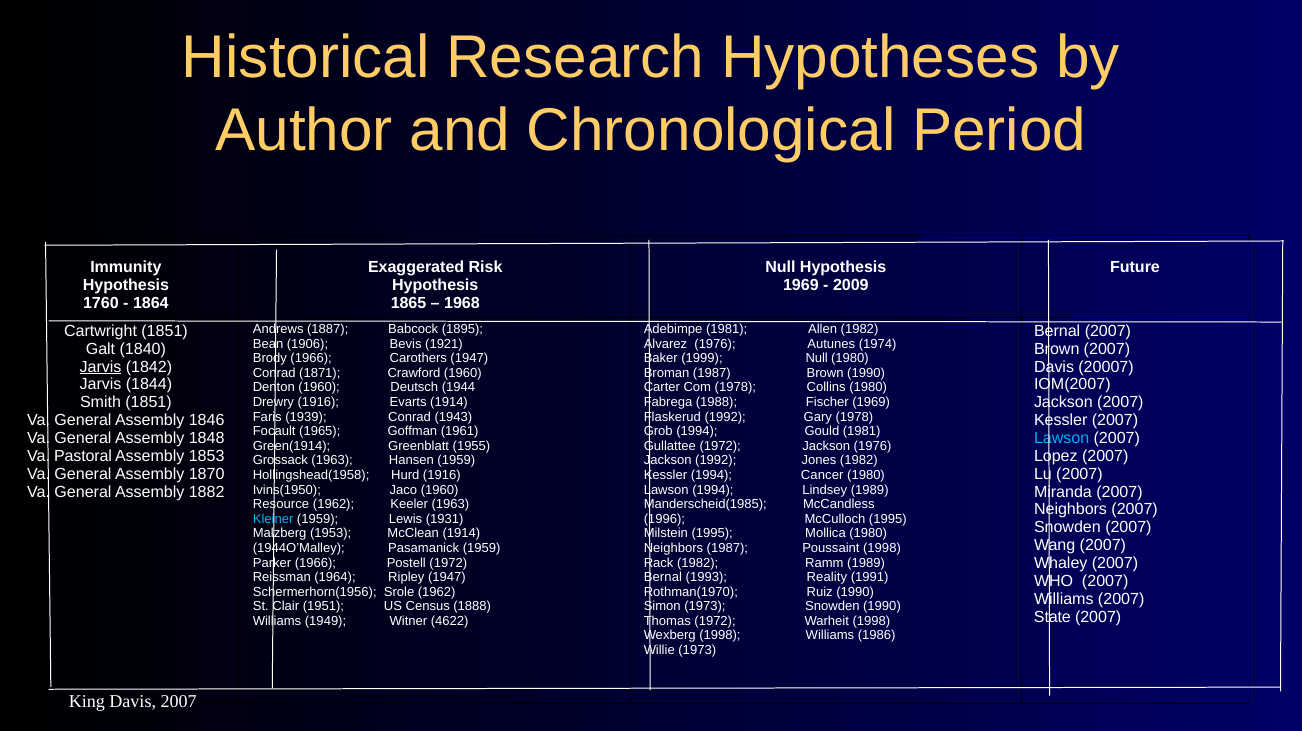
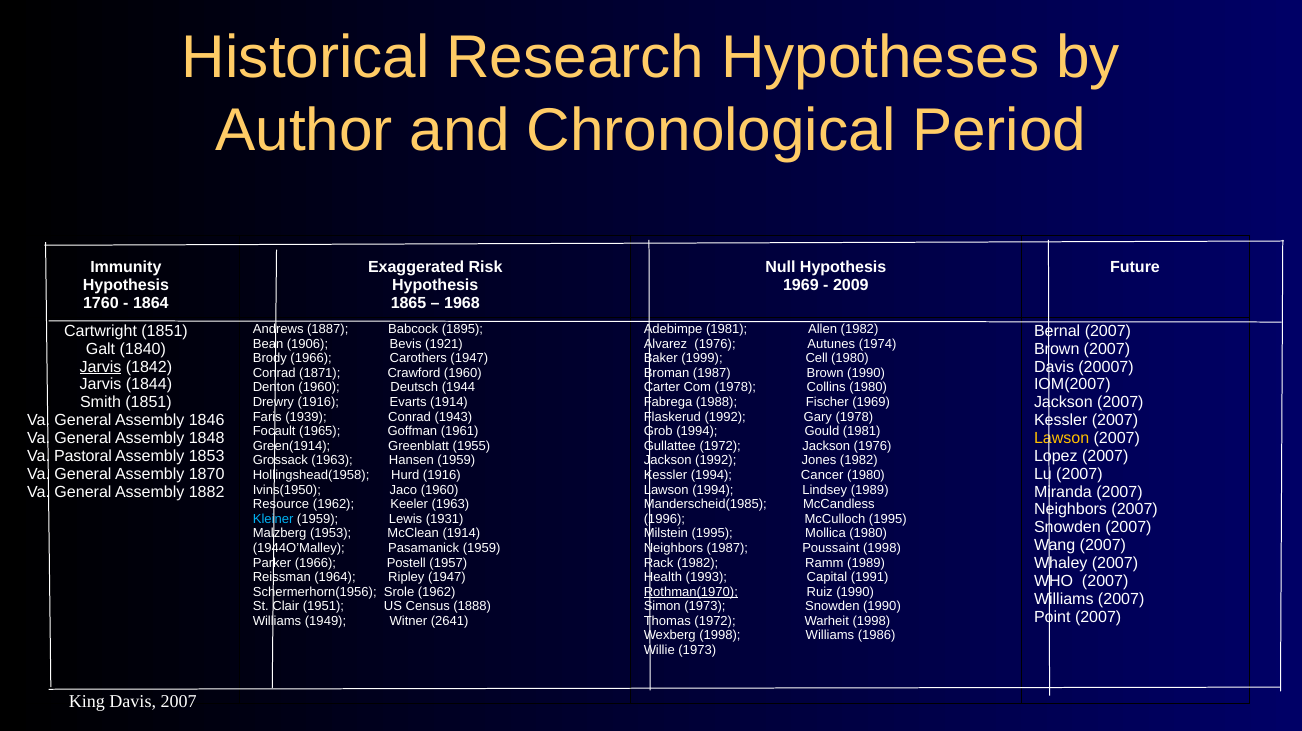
1999 Null: Null -> Cell (817, 358)
Lawson colour: light blue -> yellow (1062, 438)
Postell 1972: 1972 -> 1957 (448, 562)
Bernal: Bernal -> Health (663, 577)
Reality: Reality -> Capital (827, 577)
Rothman(1970 underline: none -> present (691, 592)
State: State -> Point (1052, 617)
4622: 4622 -> 2641 (450, 621)
